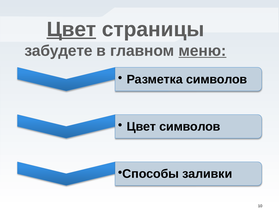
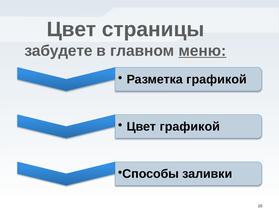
Цвет underline: present -> none (71, 29)
символов: символов -> графикой (217, 79)
Цвет символов: символов -> графикой (190, 127)
